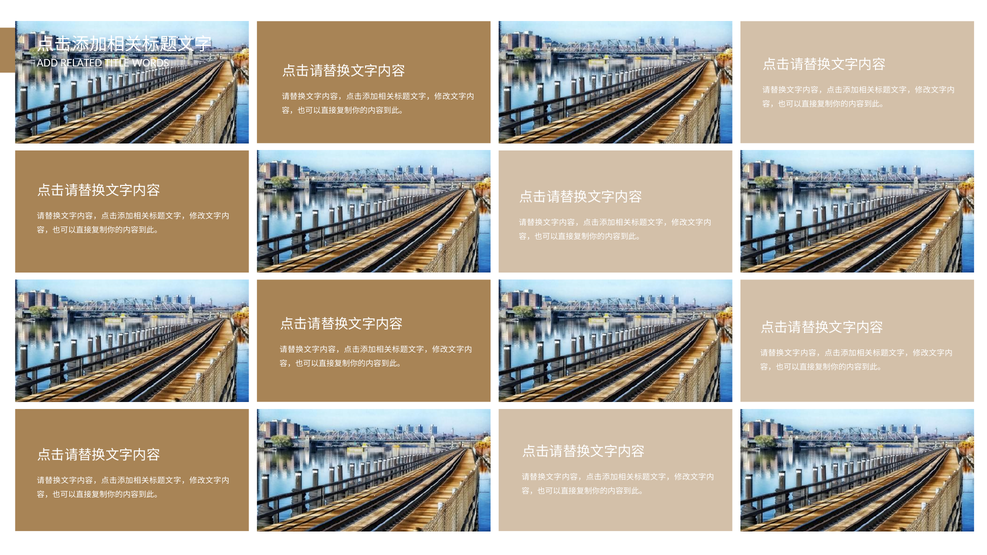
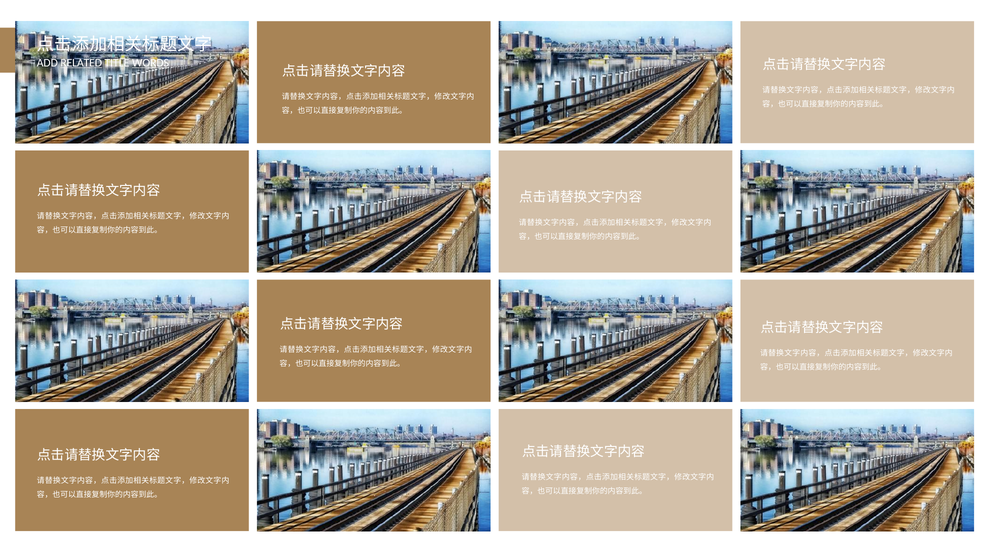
WORDS underline: none -> present (150, 63)
